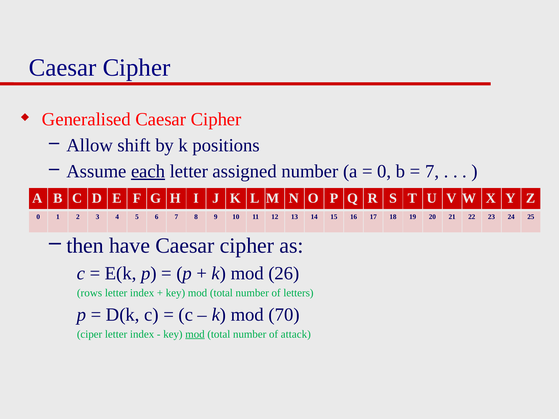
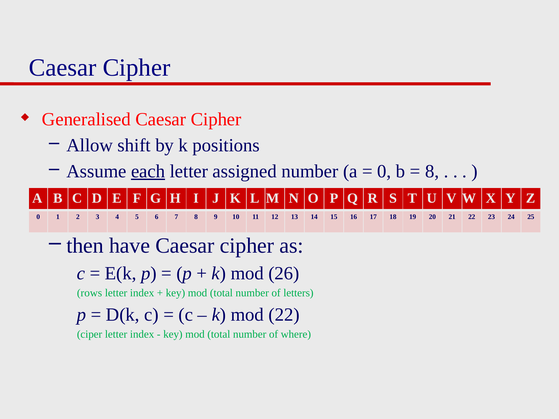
7: 7 -> 8 (432, 171)
mod 70: 70 -> 22 (284, 315)
mod underline: present -> none (195, 334)
attack: attack -> where (296, 334)
